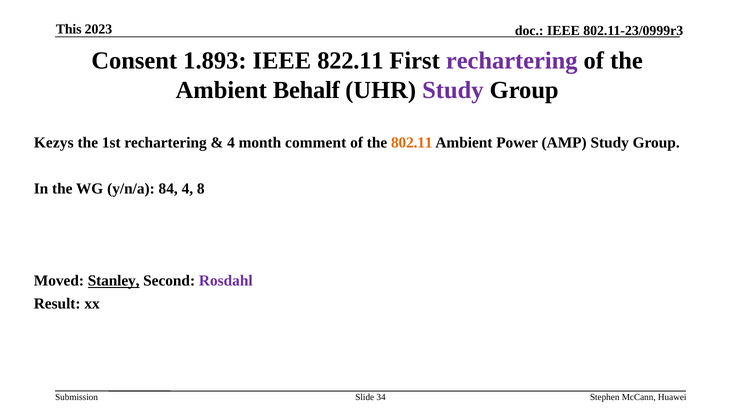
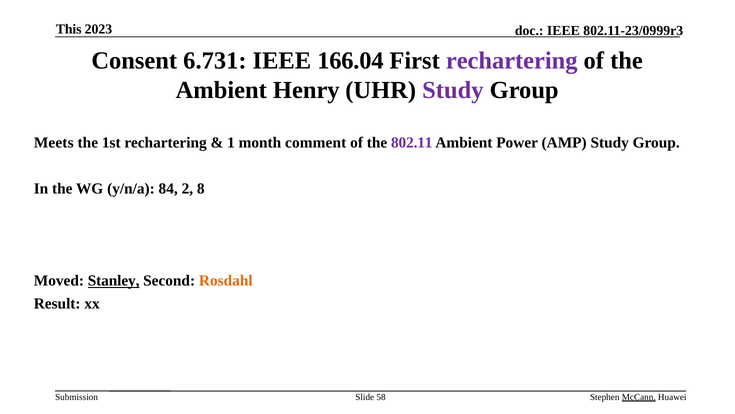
1.893: 1.893 -> 6.731 (215, 60)
822.11: 822.11 -> 166.04 (350, 60)
Behalf: Behalf -> Henry (306, 90)
Kezys: Kezys -> Meets (54, 142)
4: 4 -> 1 (231, 142)
802.11 colour: orange -> purple (412, 142)
84 4: 4 -> 2 (187, 188)
Rosdahl colour: purple -> orange (226, 280)
34: 34 -> 58 (381, 397)
McCann underline: none -> present (639, 397)
